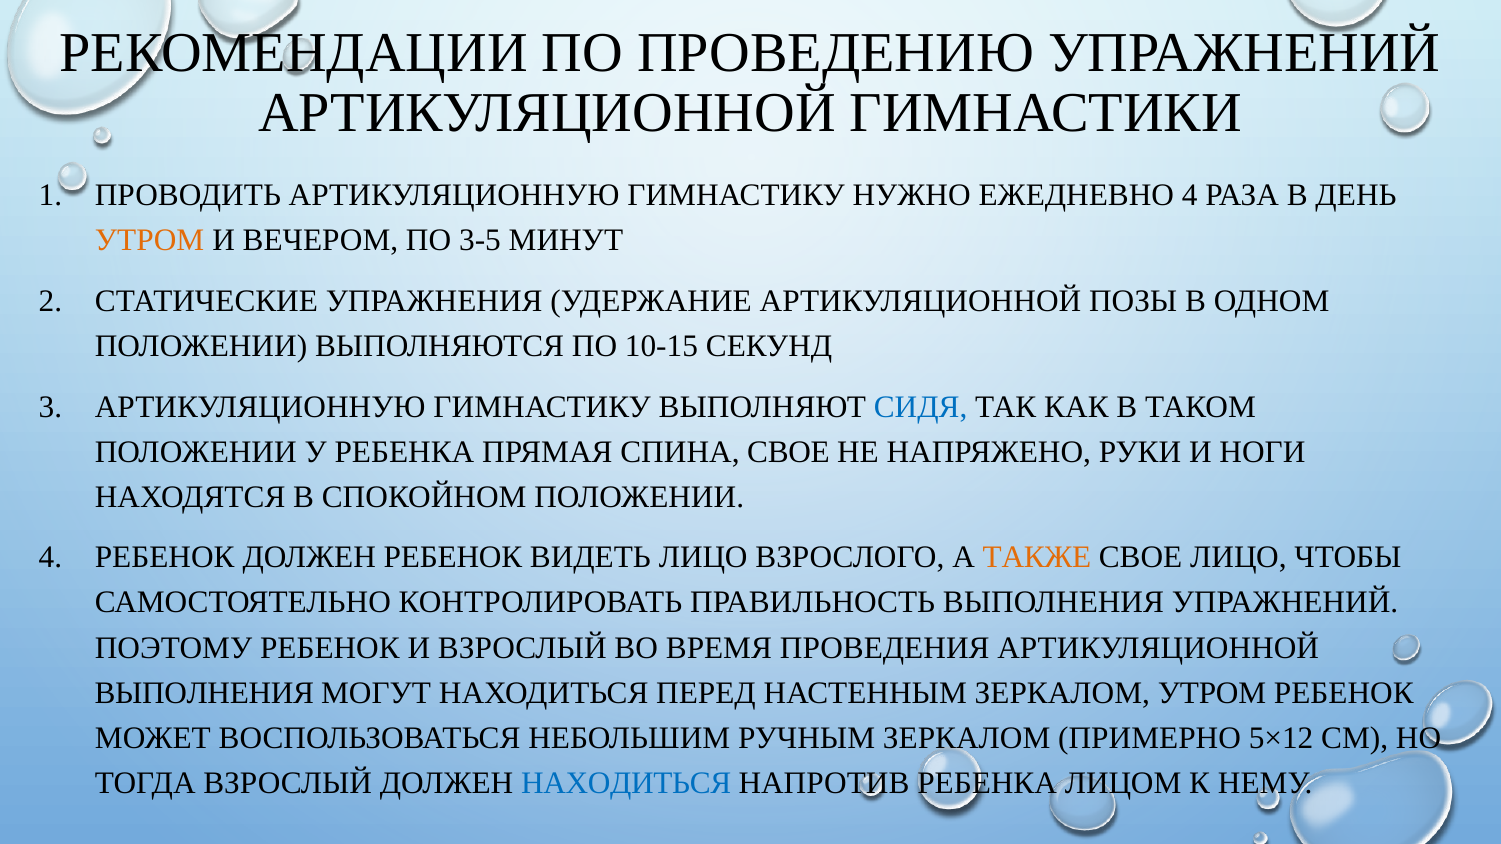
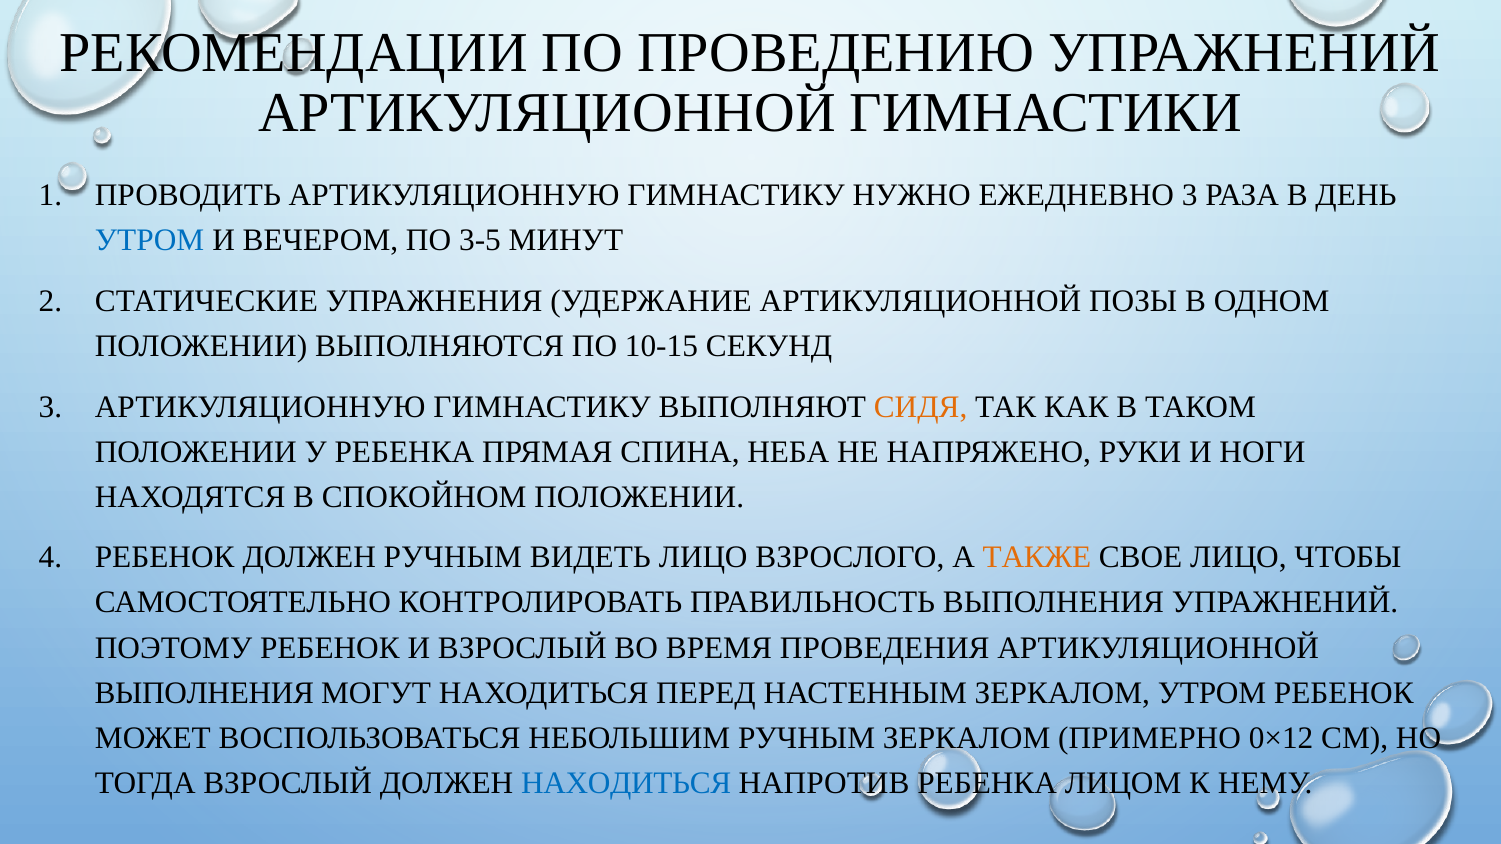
ЕЖЕДНЕВНО 4: 4 -> 3 (1190, 195)
УТРОМ colour: orange -> blue (150, 240)
СИДЯ colour: blue -> orange (921, 407)
СПИНА СВОЕ: СВОЕ -> НЕБА (788, 452)
ДОЛЖЕН РЕБЕНОК: РЕБЕНОК -> РУЧНЫМ (453, 558)
5×12: 5×12 -> 0×12 (1281, 738)
